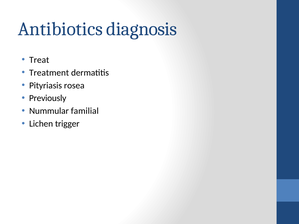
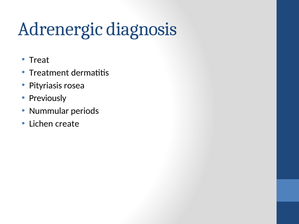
Antibiotics: Antibiotics -> Adrenergic (60, 29)
familial: familial -> periods (85, 111)
trigger: trigger -> create (67, 124)
